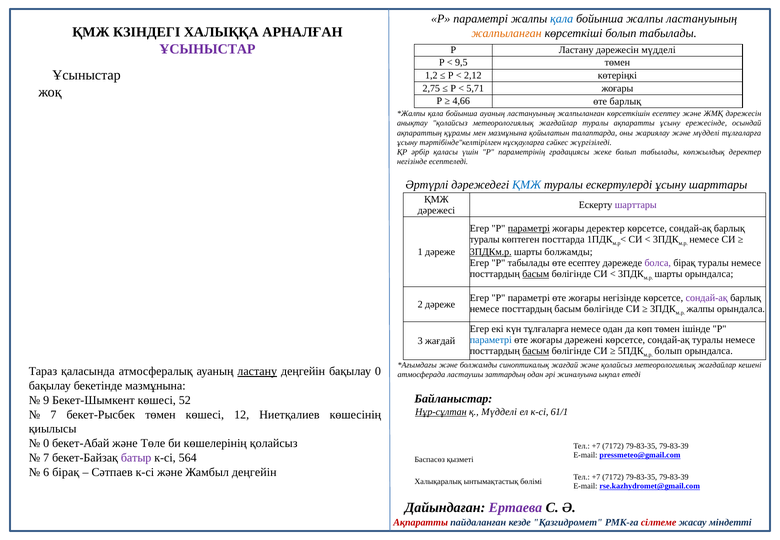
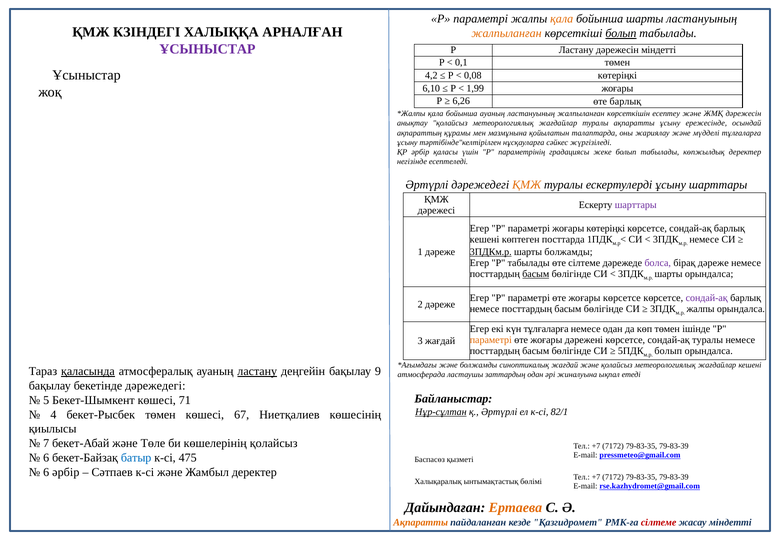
қала colour: blue -> orange (562, 19)
бойынша жалпы: жалпы -> шарты (645, 19)
болып underline: none -> present (621, 33)
дәрежесін мүдделі: мүдделі -> міндетті (659, 50)
9,5: 9,5 -> 0,1 (461, 62)
1,2: 1,2 -> 4,2 (431, 75)
2,12: 2,12 -> 0,08 (473, 75)
2,75: 2,75 -> 6,10 (431, 88)
5,71: 5,71 -> 1,99 (475, 88)
4,66: 4,66 -> 6,26 (461, 101)
ҚМЖ colour: blue -> orange (527, 185)
параметрі underline: present -> none (529, 228)
жоғары деректер: деректер -> көтеріңкі (606, 228)
туралы: туралы -> кешені (485, 239)
өте есептеу: есептеу -> сілтеме (584, 263)
бірақ туралы: туралы -> дәреже (713, 263)
жоғары негізінде: негізінде -> көрсетсе (622, 298)
параметрі colour: blue -> orange (491, 340)
басым underline: present -> none (536, 351)
қаласында underline: none -> present (88, 371)
бақылау 0: 0 -> 9 (378, 371)
бекетінде мазмұнына: мазмұнына -> дәрежедегі (155, 386)
9: 9 -> 5 (46, 400)
52: 52 -> 71 (185, 400)
қ Мүдделі: Мүдделі -> Әртүрлі (499, 412)
61/1: 61/1 -> 82/1 (559, 412)
7: 7 -> 4 (53, 415)
12: 12 -> 67 (242, 415)
0: 0 -> 7 (46, 443)
7: 7 -> 6 (46, 458)
батыр colour: purple -> blue (136, 458)
564: 564 -> 475 (188, 458)
6 бірақ: бірақ -> әрбір (66, 472)
Жамбыл деңгейін: деңгейін -> деректер (254, 472)
Ертаева colour: purple -> orange (515, 508)
Ақпаратты colour: red -> orange (421, 522)
